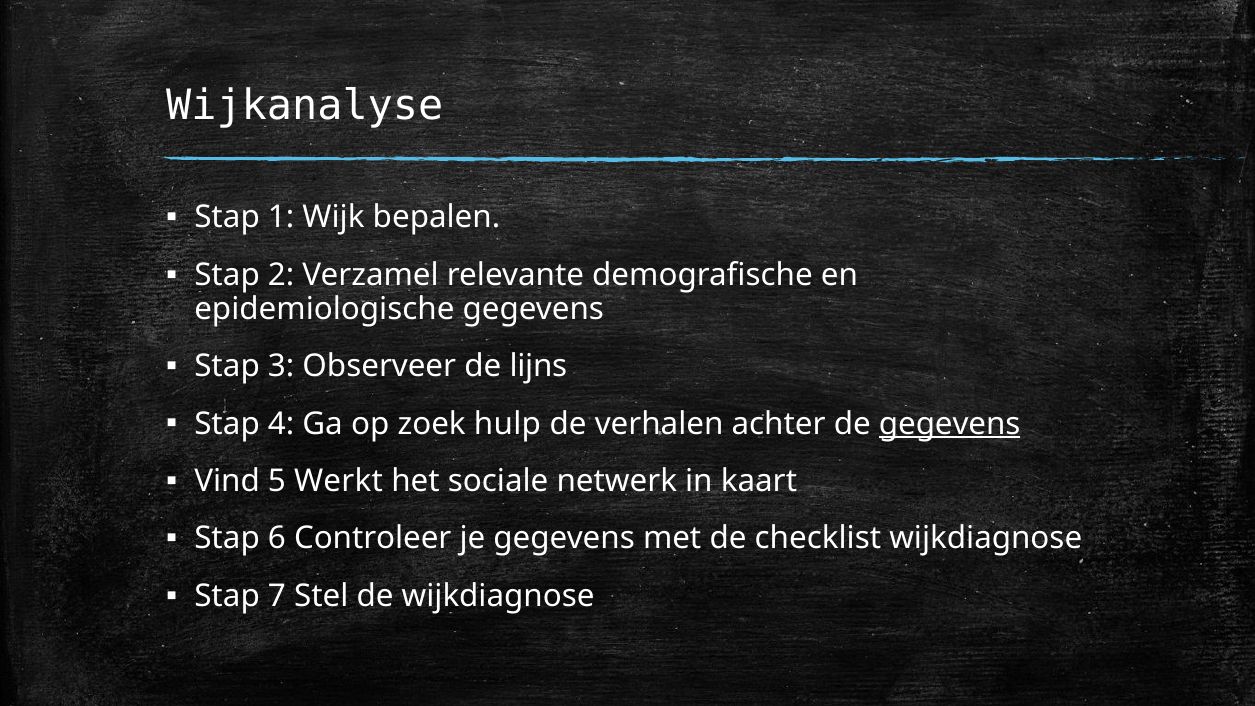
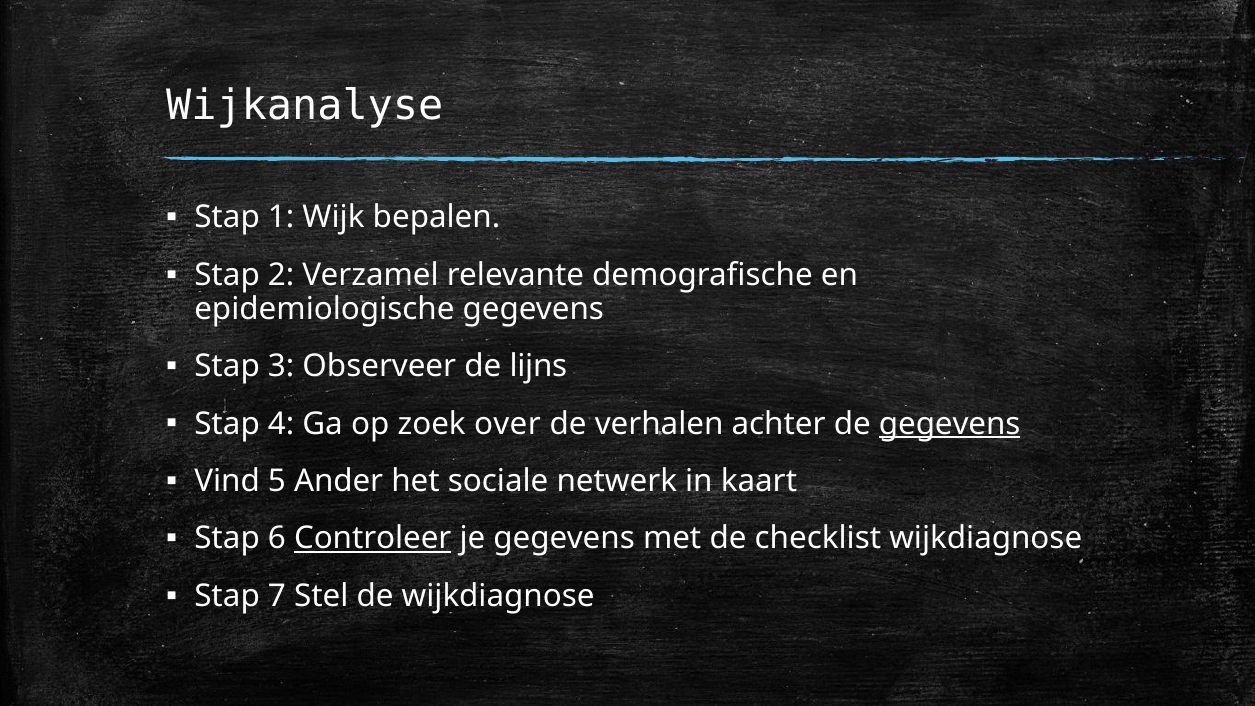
hulp: hulp -> over (507, 424)
Werkt: Werkt -> Ander (339, 481)
Controleer underline: none -> present (373, 539)
